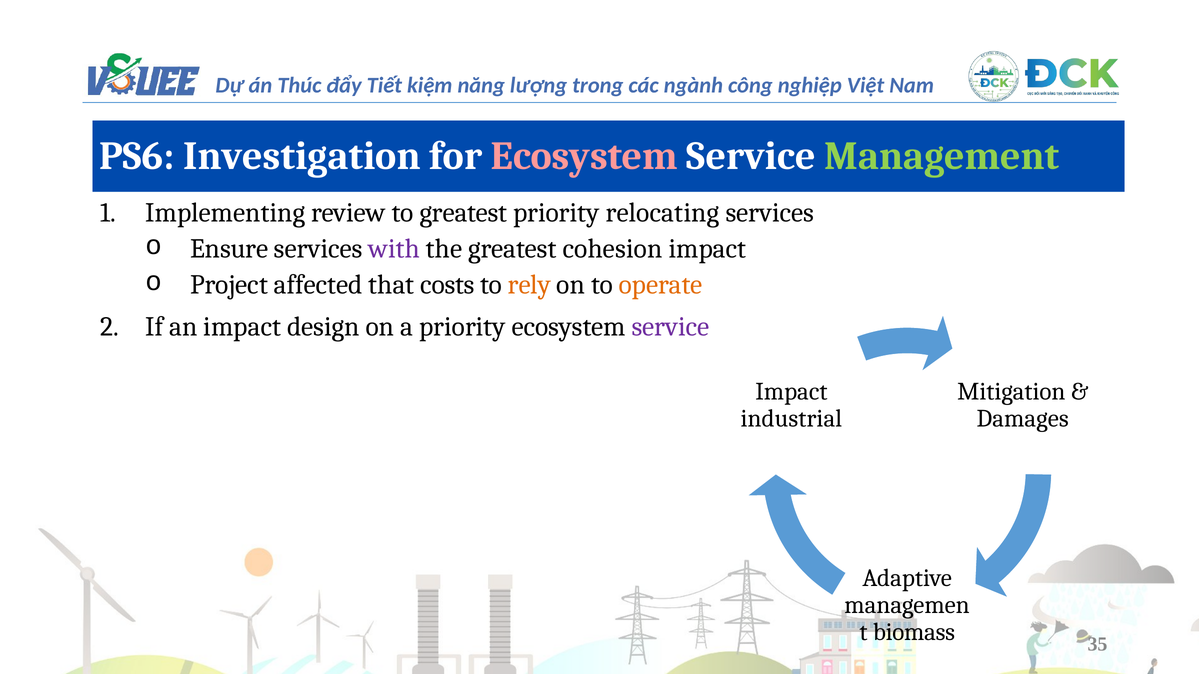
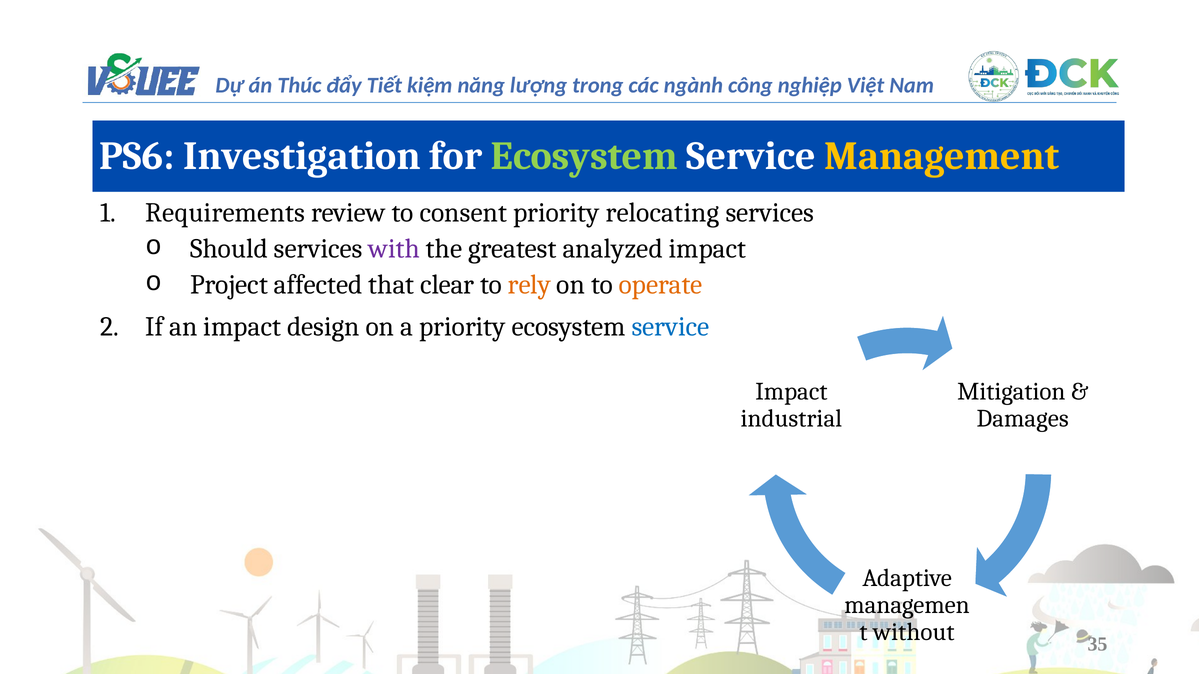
Ecosystem colour: pink -> light green (584, 156)
Management colour: light green -> yellow (942, 156)
Implementing: Implementing -> Requirements (225, 213)
to greatest: greatest -> consent (463, 213)
Ensure: Ensure -> Should (229, 249)
cohesion: cohesion -> analyzed (613, 249)
costs: costs -> clear (447, 285)
service colour: purple -> blue (671, 327)
biomass: biomass -> without (914, 632)
